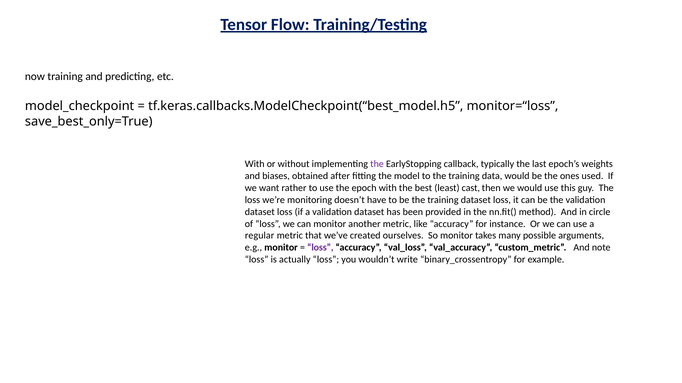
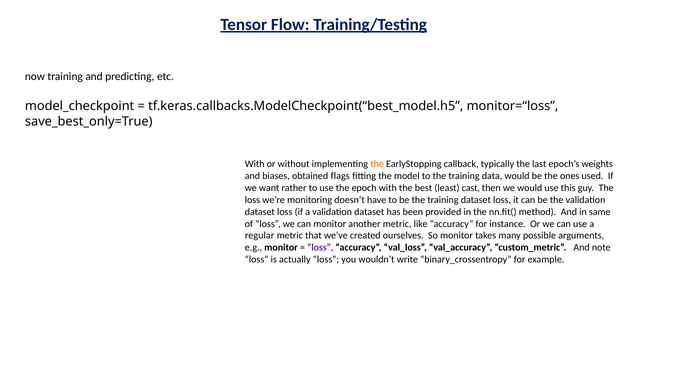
the colour: purple -> orange (377, 164)
after: after -> flags (340, 176)
circle: circle -> same (600, 212)
